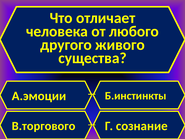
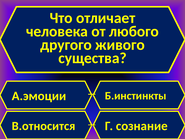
В.торгового: В.торгового -> В.относится (44, 126)
